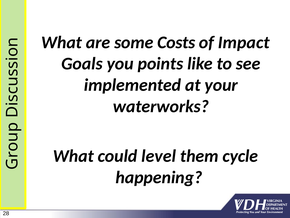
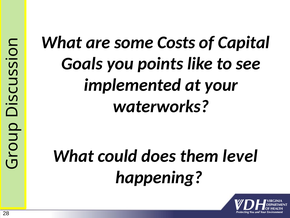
Impact: Impact -> Capital (244, 42)
level: level -> does (159, 156)
cycle: cycle -> level (240, 156)
